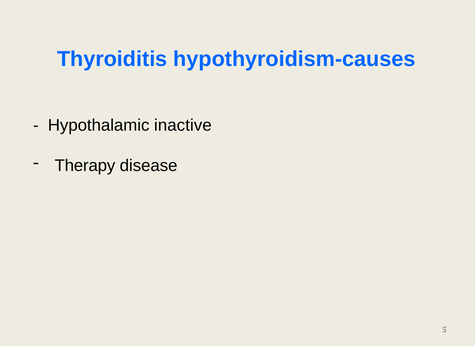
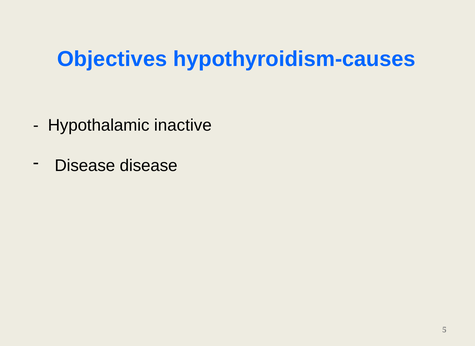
Thyroiditis: Thyroiditis -> Objectives (112, 59)
Therapy: Therapy -> Disease (85, 165)
